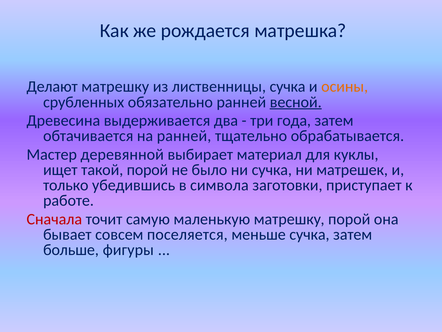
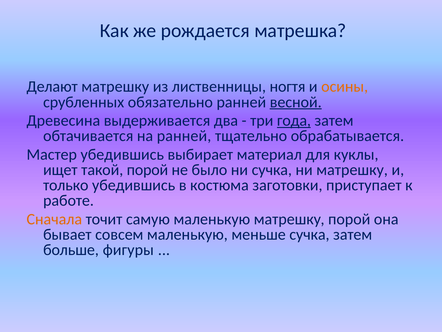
лиственницы сучка: сучка -> ногтя (288, 87)
года underline: none -> present (294, 120)
Мастер деревянной: деревянной -> убедившись (122, 154)
ни матрешек: матрешек -> матрешку (352, 170)
символа: символа -> костюма (219, 185)
Сначала colour: red -> orange (54, 219)
совсем поселяется: поселяется -> маленькую (187, 234)
